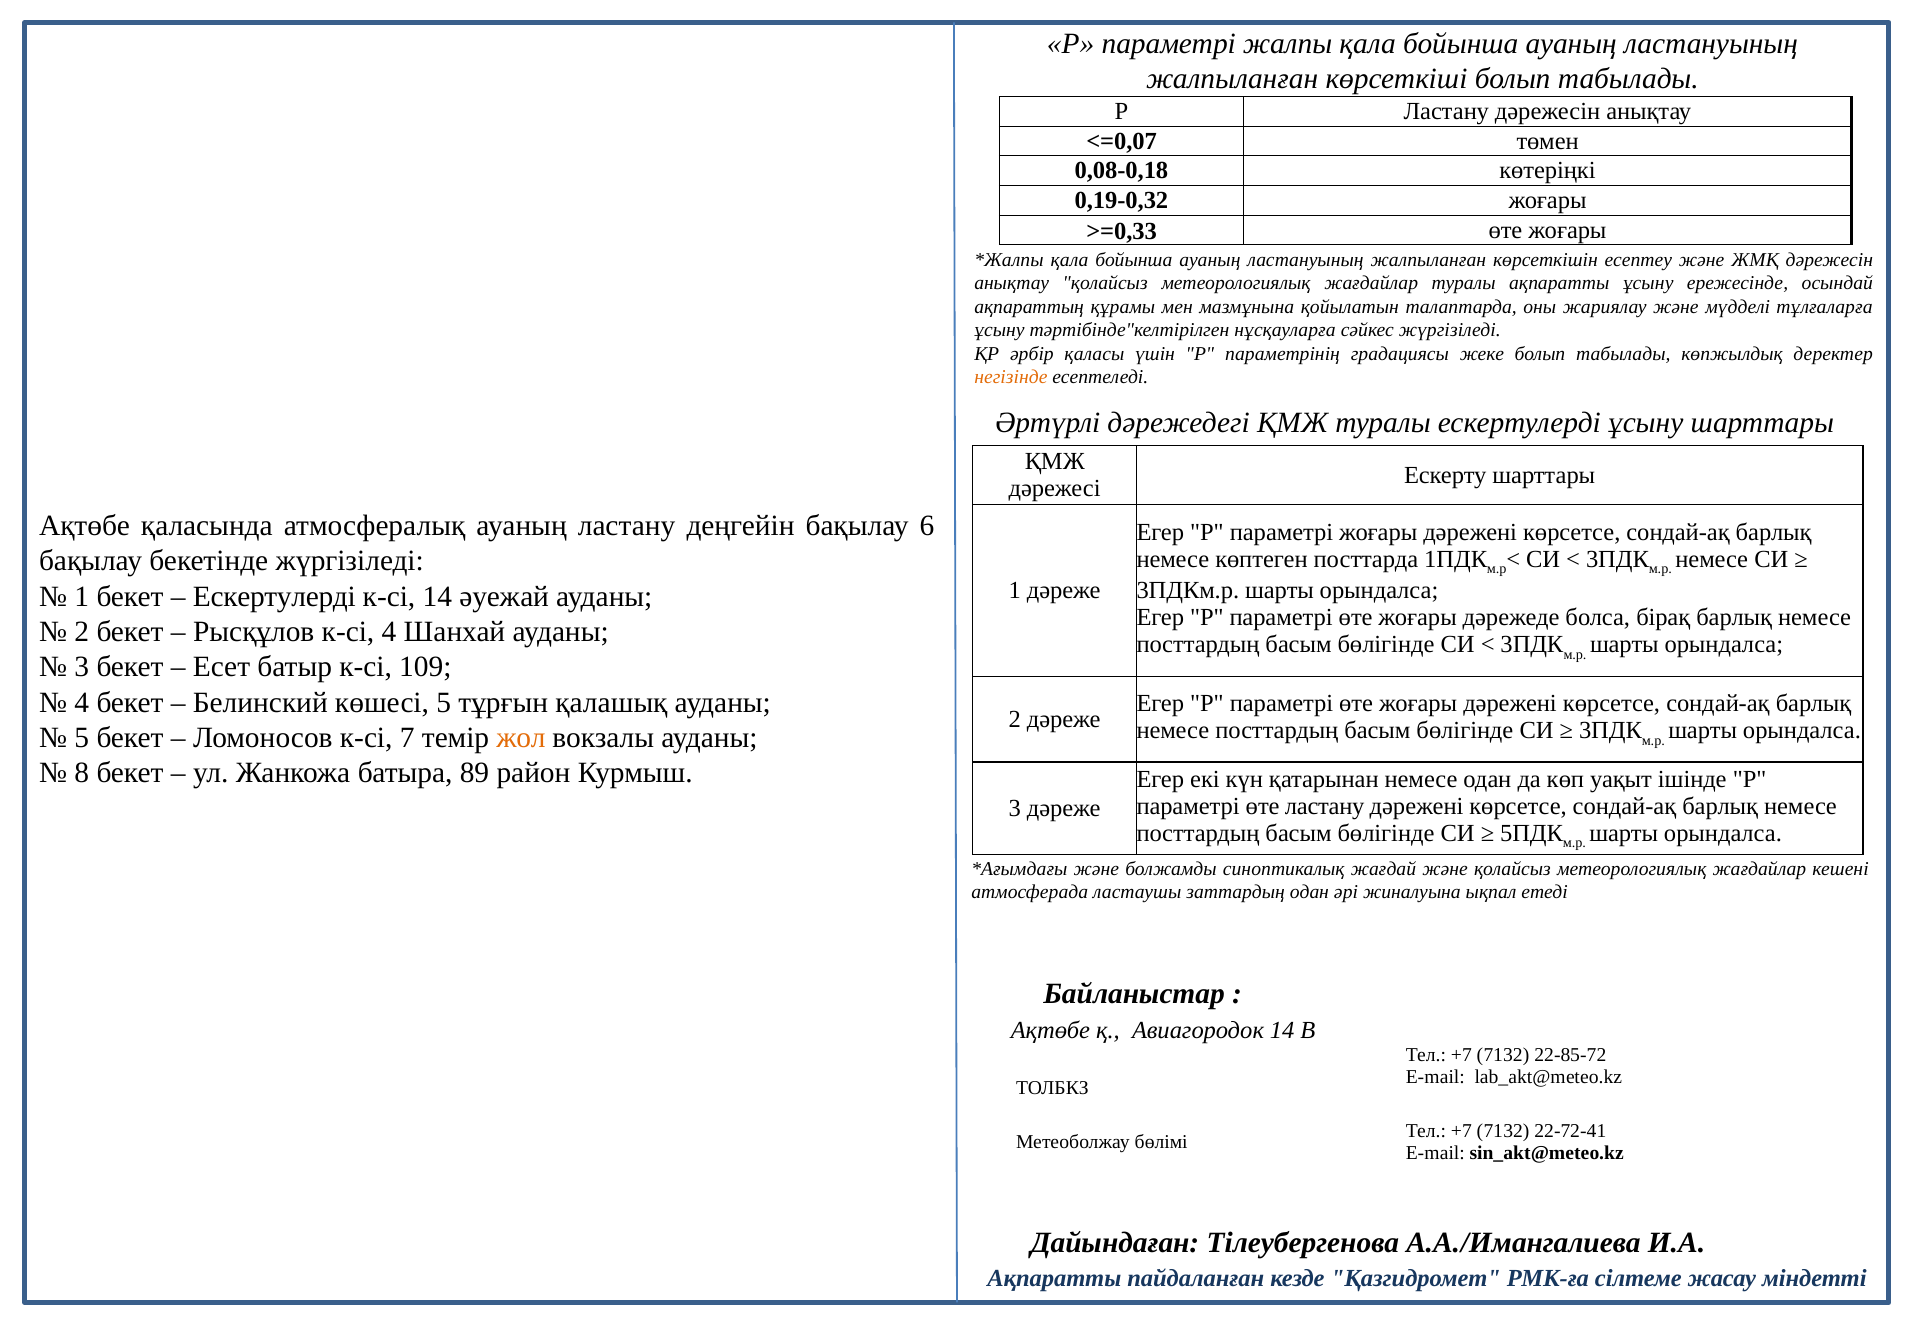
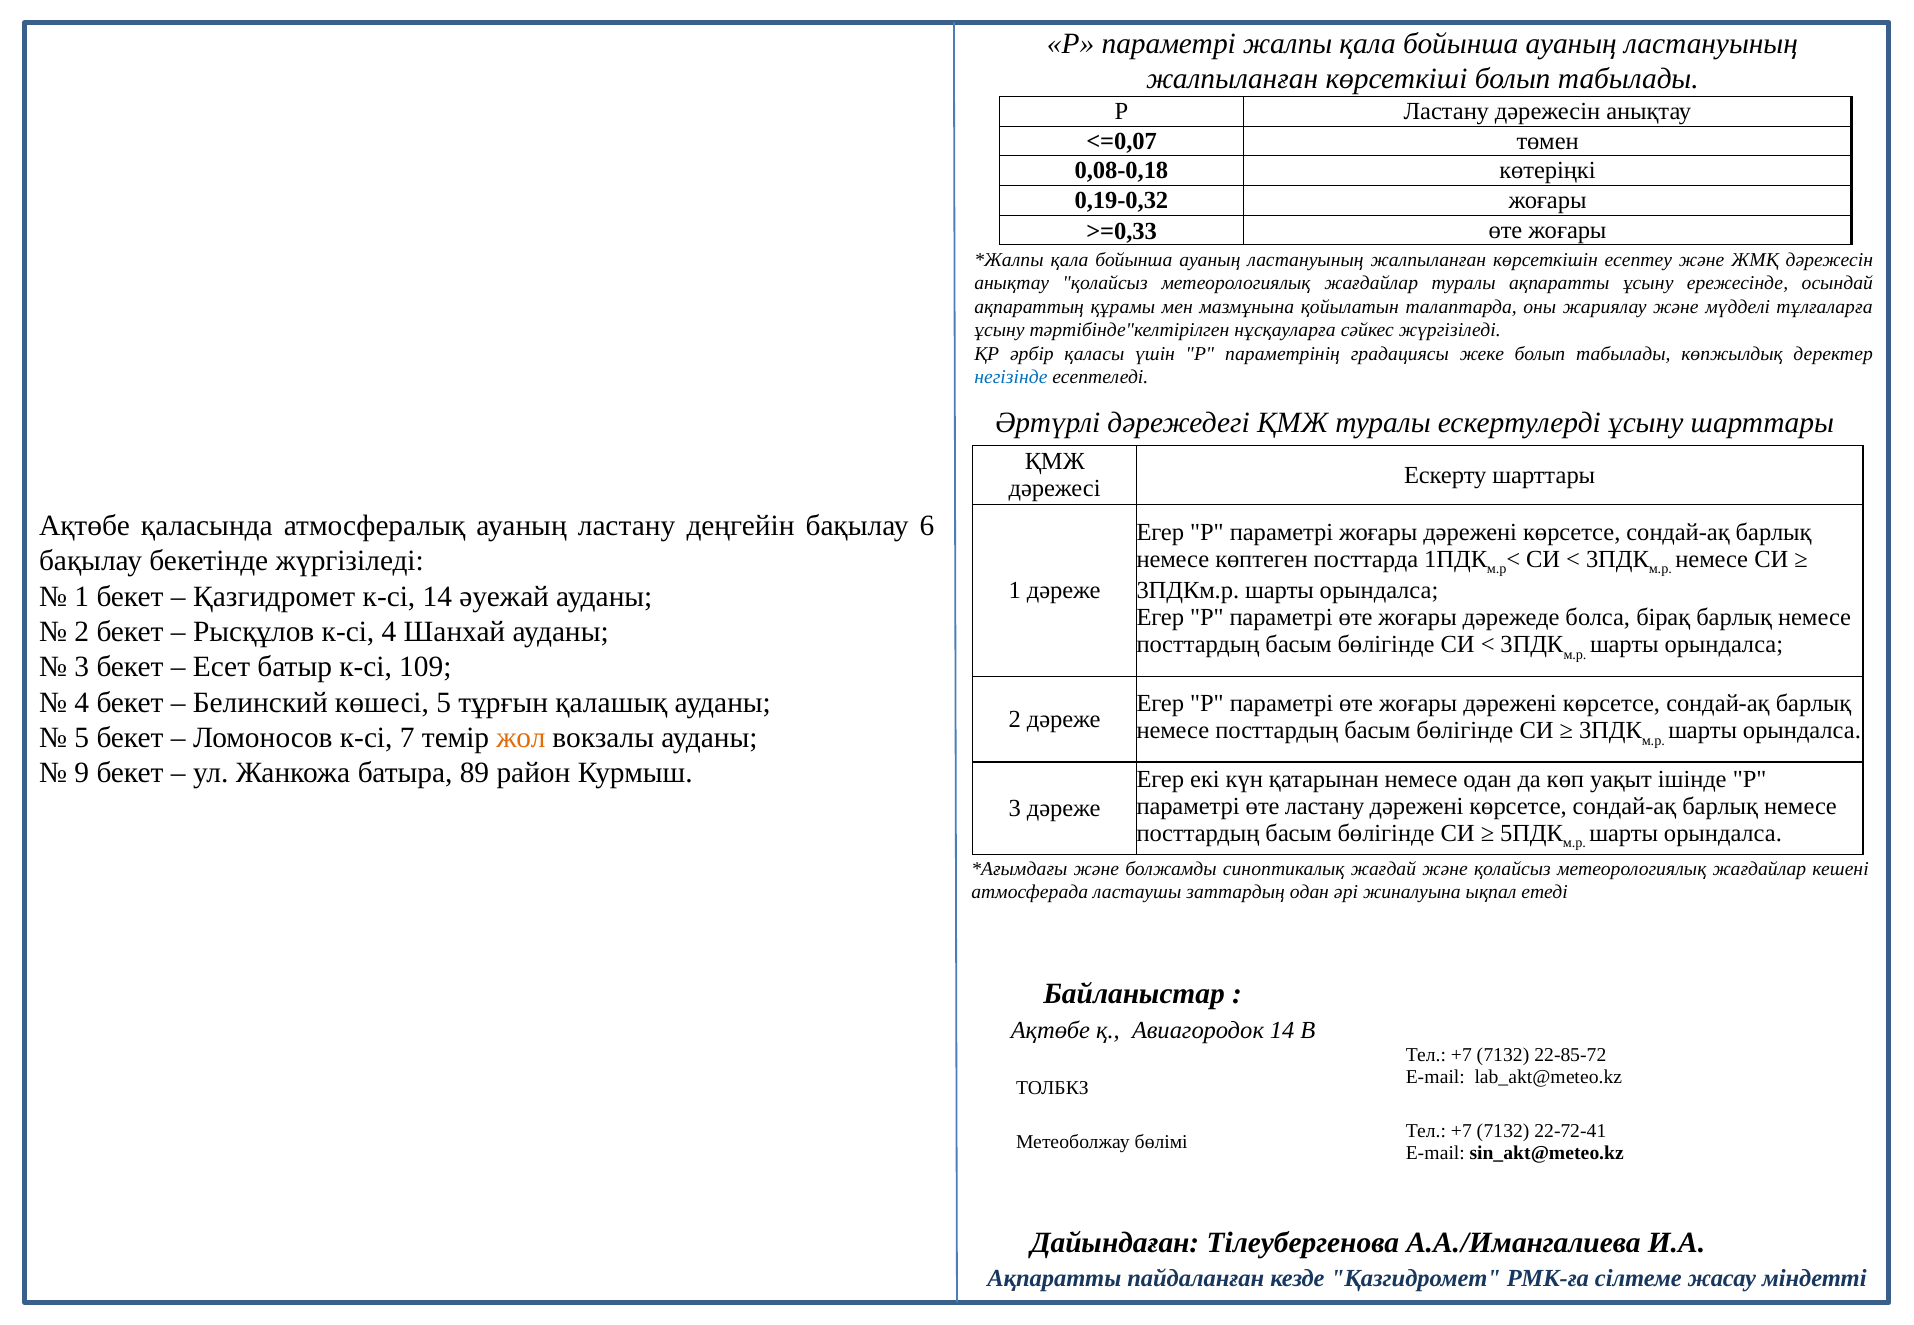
негізінде colour: orange -> blue (1011, 377)
Ескертулерді: Ескертулерді -> Қазгидромет (274, 597)
8: 8 -> 9 (82, 773)
